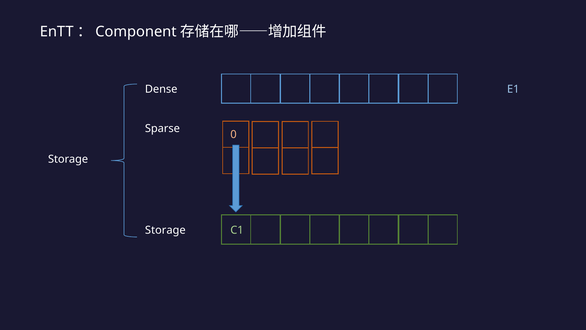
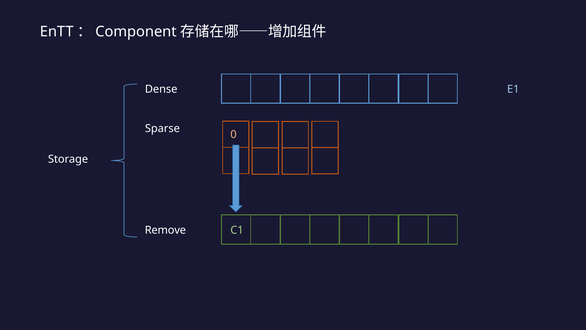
Storage: Storage -> Remove (165, 230)
